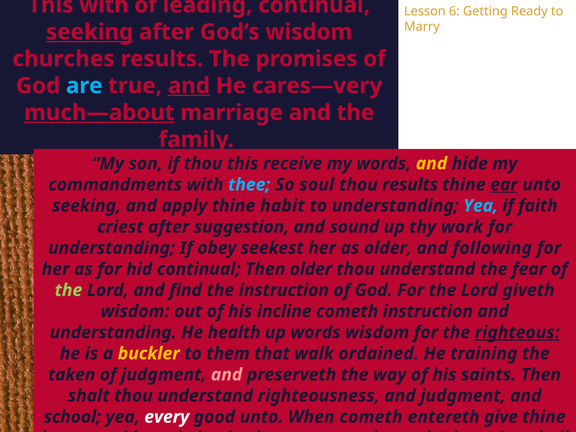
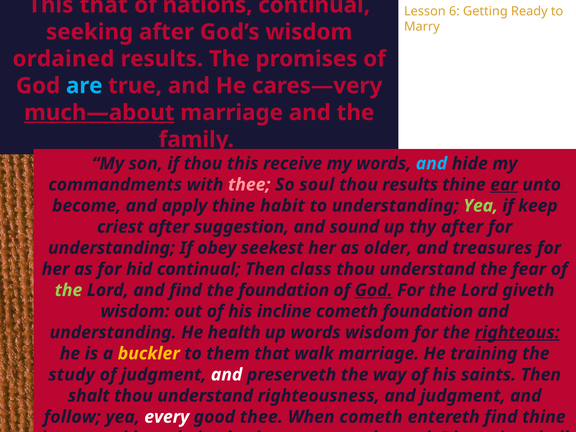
This with: with -> that (104, 5)
leading: leading -> nations (208, 5)
seeking underline: present -> none (90, 32)
churches: churches -> ordained (63, 59)
and underline: present -> none (189, 86)
and colour: yellow -> light blue (432, 164)
thee colour: light blue -> pink (249, 185)
seeking: seeking -> become (87, 206)
Yea colour: light blue -> light green (481, 206)
if faith: faith -> keep (538, 206)
thy work: work -> after (462, 227)
following: following -> treasures (492, 248)
Then older: older -> class (311, 269)
the instruction: instruction -> foundation (284, 290)
God underline: none -> present (374, 290)
cometh instruction: instruction -> foundation (428, 311)
walk ordained: ordained -> marriage (379, 354)
taken: taken -> study (72, 375)
and colour: pink -> white (227, 375)
school: school -> follow (72, 417)
good unto: unto -> thee (261, 417)
entereth give: give -> find (501, 417)
